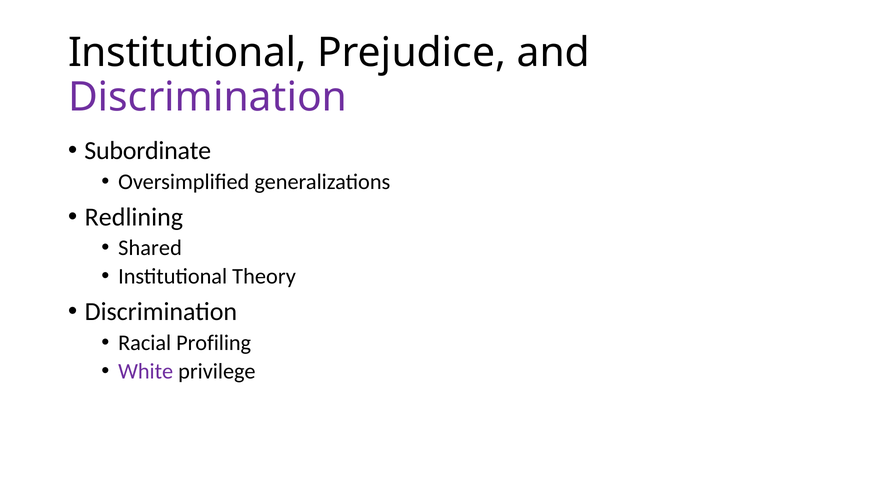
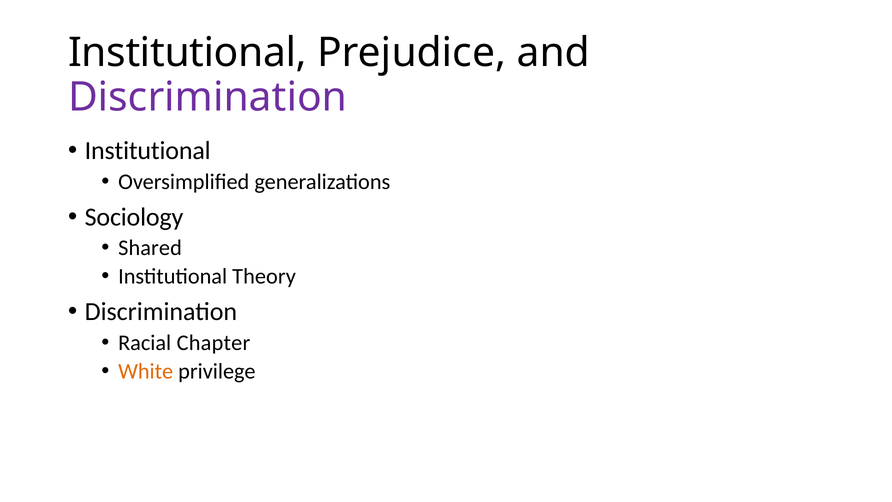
Subordinate: Subordinate -> Institutional (148, 151)
Redlining: Redlining -> Sociology (134, 217)
Profiling: Profiling -> Chapter (213, 342)
White colour: purple -> orange (146, 371)
